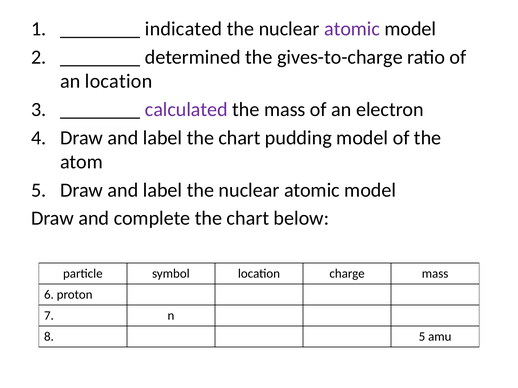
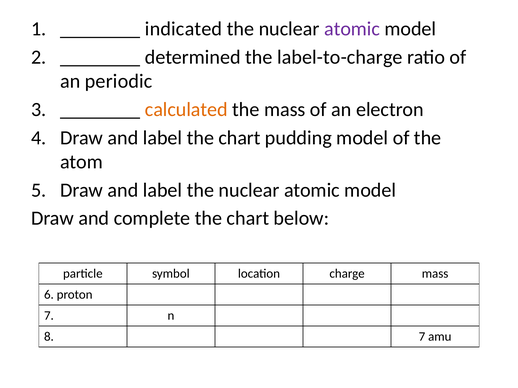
gives-to-charge: gives-to-charge -> label-to-charge (340, 57)
an location: location -> periodic (119, 81)
calculated colour: purple -> orange (186, 110)
8 5: 5 -> 7 (422, 337)
